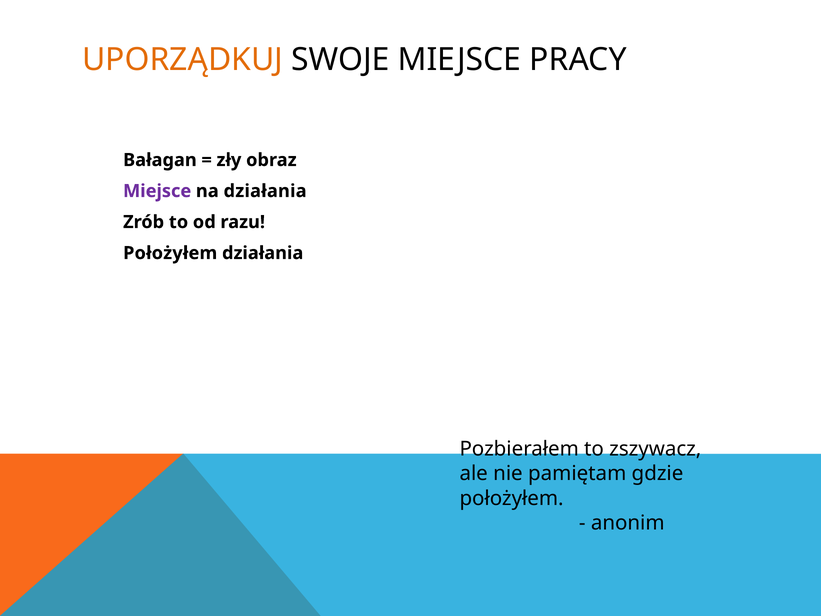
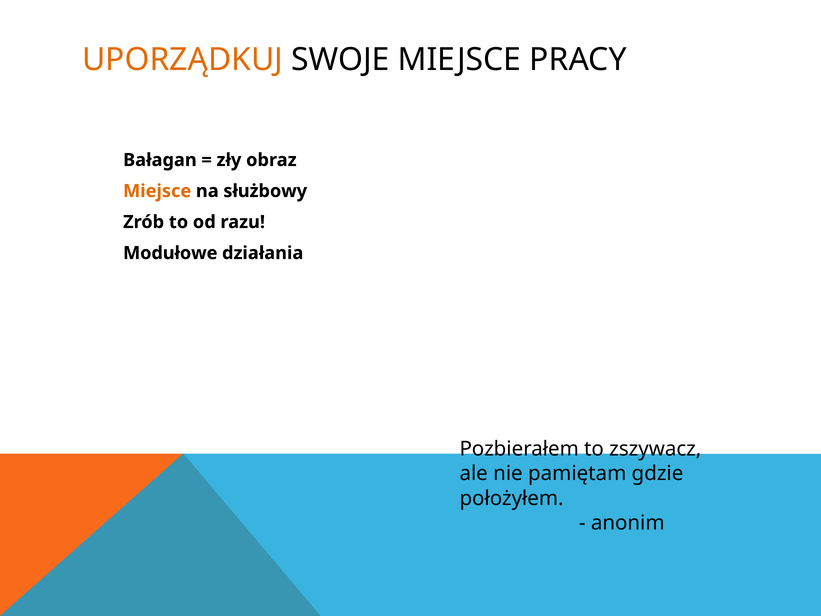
Miejsce colour: purple -> orange (157, 191)
na działania: działania -> służbowy (265, 191)
Położyłem: Położyłem -> Modułowe (170, 253)
